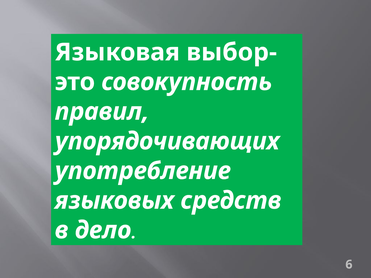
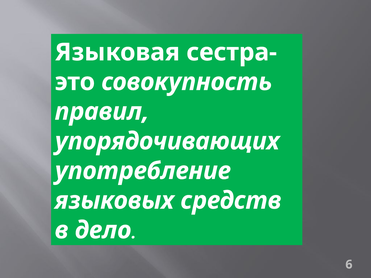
выбор-: выбор- -> сестра- (232, 52)
